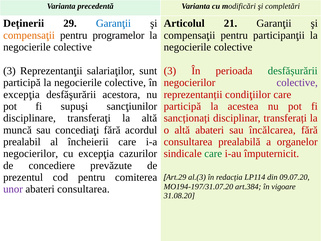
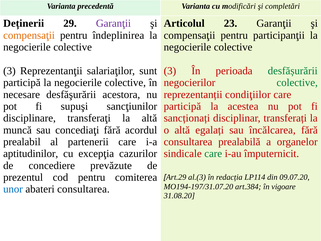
Garanţii colour: blue -> purple (113, 23)
21: 21 -> 23 (231, 23)
programelor: programelor -> îndeplinirea (118, 35)
colective colour: purple -> green (297, 83)
excepţia: excepţia -> necesare (22, 94)
altă abateri: abateri -> egalați (210, 130)
încheierii: încheierii -> partenerii (88, 142)
negocierilor: negocierilor -> aptitudinilor (31, 154)
unor colour: purple -> blue (13, 189)
